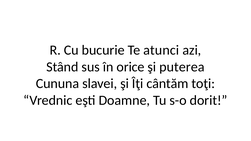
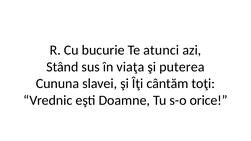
orice: orice -> viaţa (130, 67)
dorit: dorit -> orice (209, 100)
